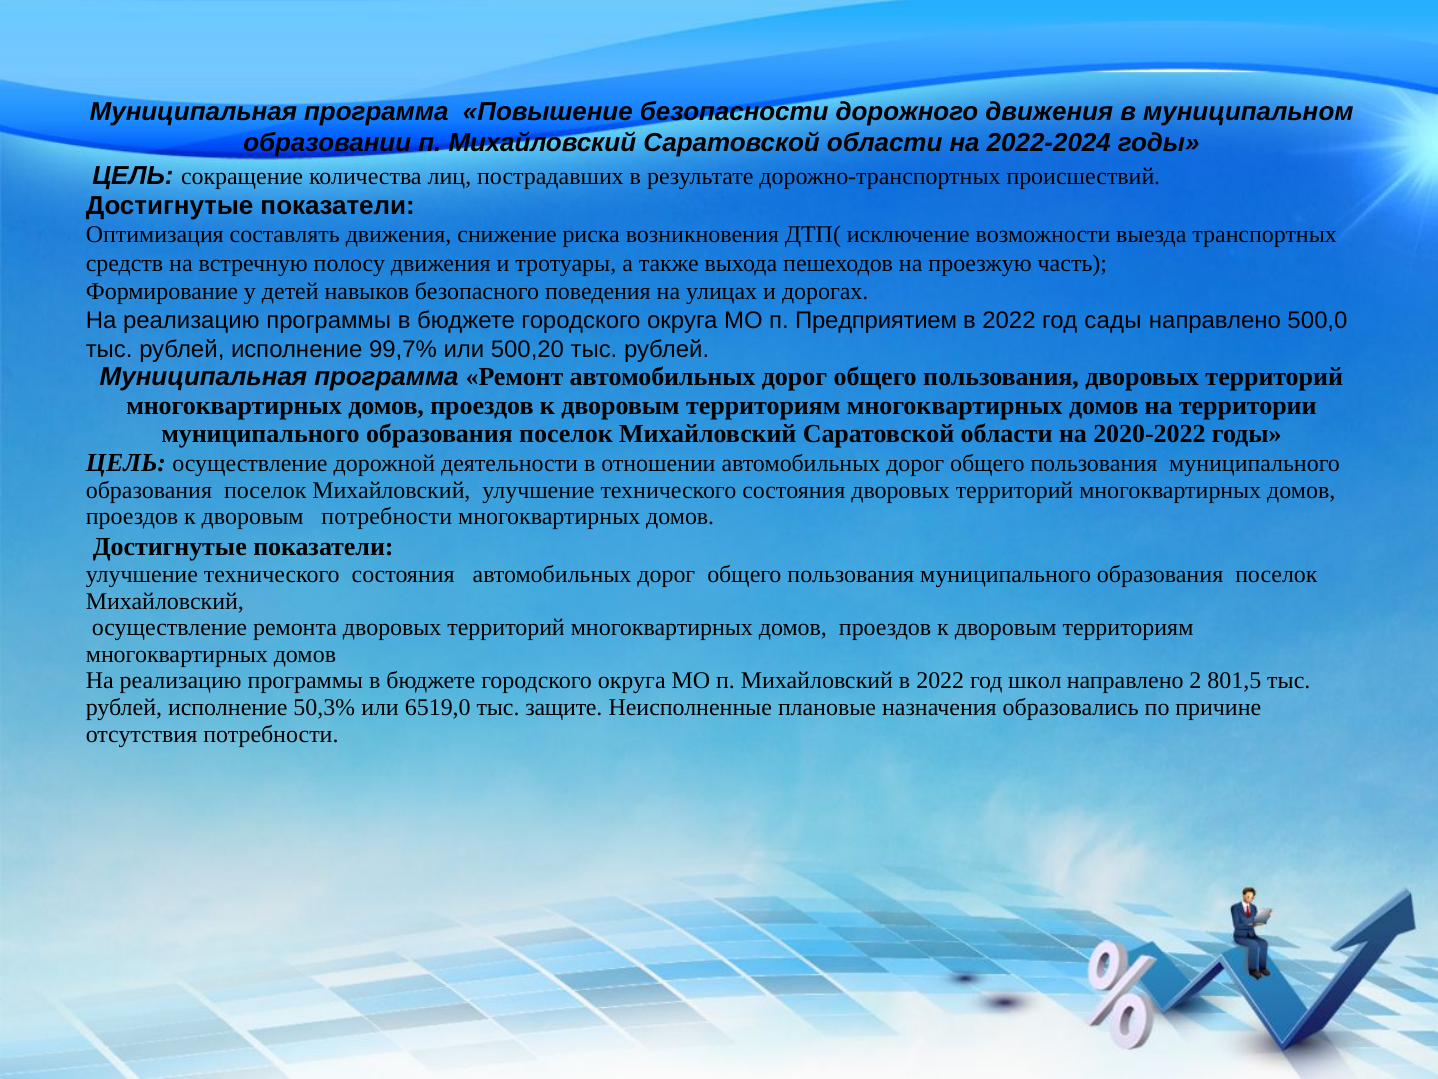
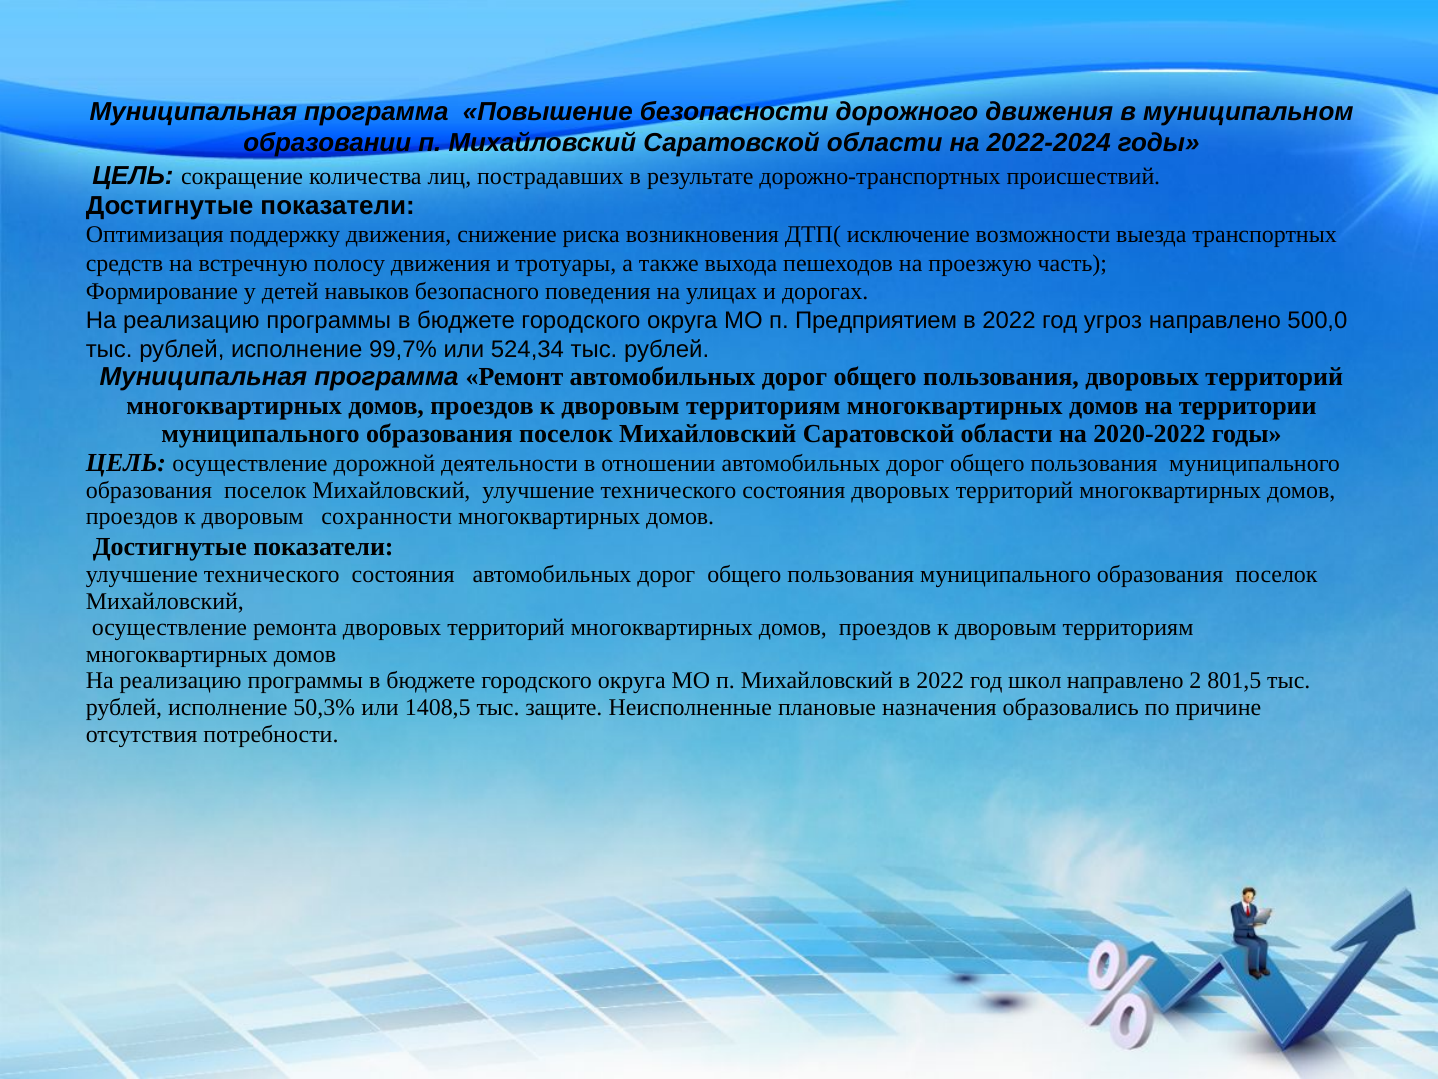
составлять: составлять -> поддержку (285, 235)
сады: сады -> угроз (1113, 321)
500,20: 500,20 -> 524,34 (527, 349)
дворовым потребности: потребности -> сохранности (387, 517)
6519,0: 6519,0 -> 1408,5 (438, 707)
